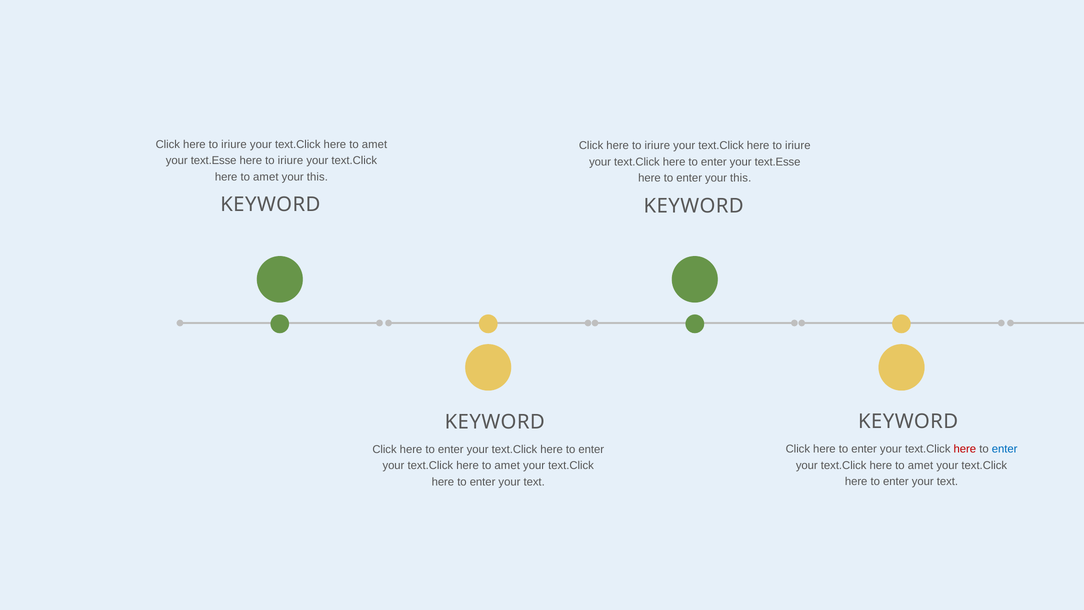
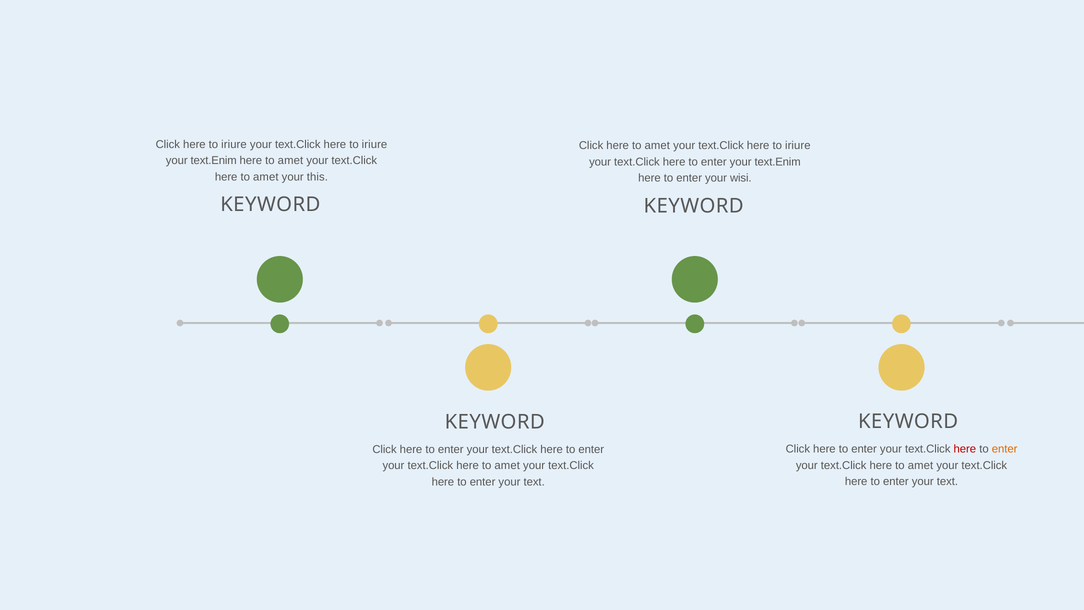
amet: amet -> iriure (374, 144)
iriure: iriure -> amet (657, 146)
text.Esse: text.Esse -> text.Enim (214, 161)
iriure: iriure -> amet (290, 161)
enter your text.Esse: text.Esse -> text.Enim (778, 162)
enter your this: this -> wisi (741, 178)
enter colour: blue -> orange (1005, 449)
